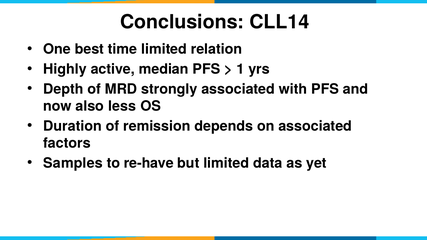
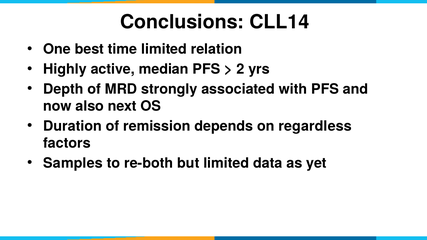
1: 1 -> 2 (240, 69)
less: less -> next (122, 106)
on associated: associated -> regardless (315, 126)
re-have: re-have -> re-both (149, 163)
